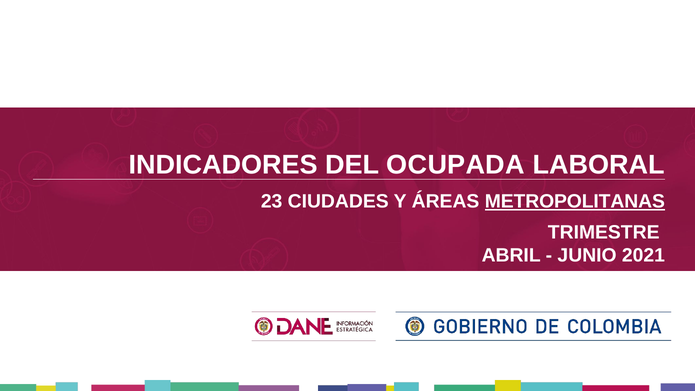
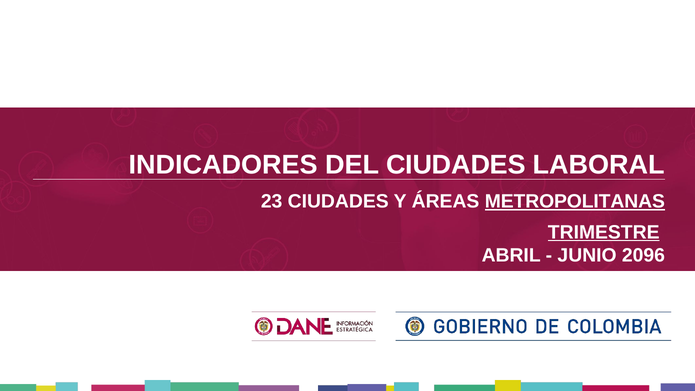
DEL OCUPADA: OCUPADA -> CIUDADES (456, 165)
TRIMESTRE underline: none -> present (604, 232)
2021: 2021 -> 2096 (643, 255)
